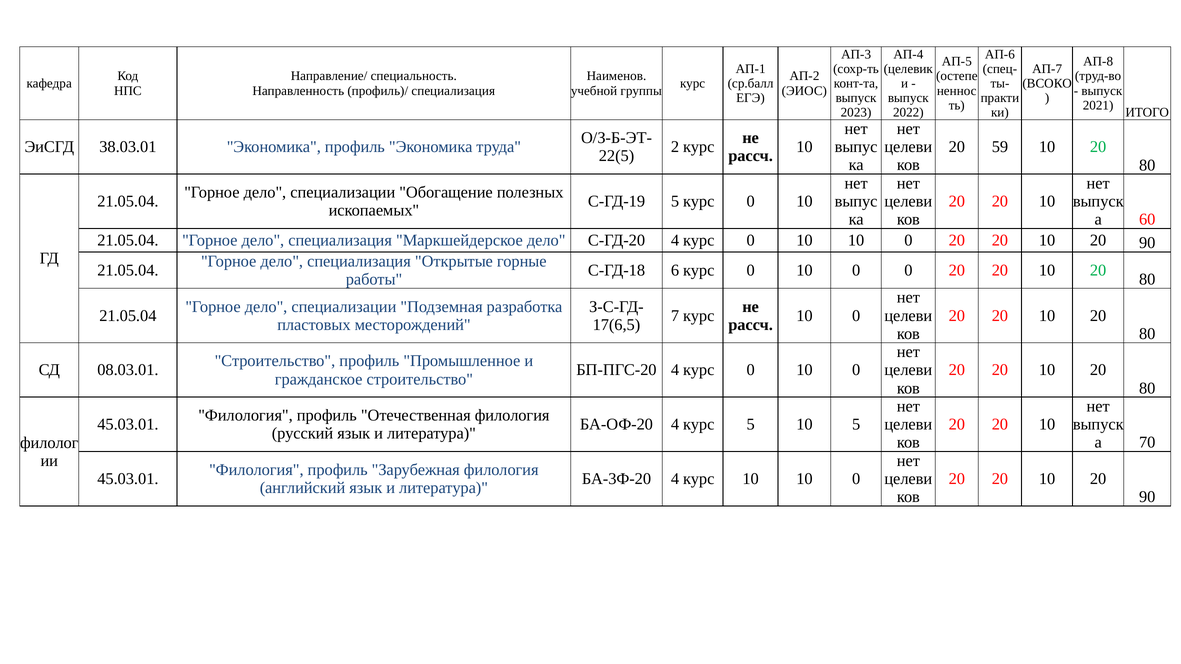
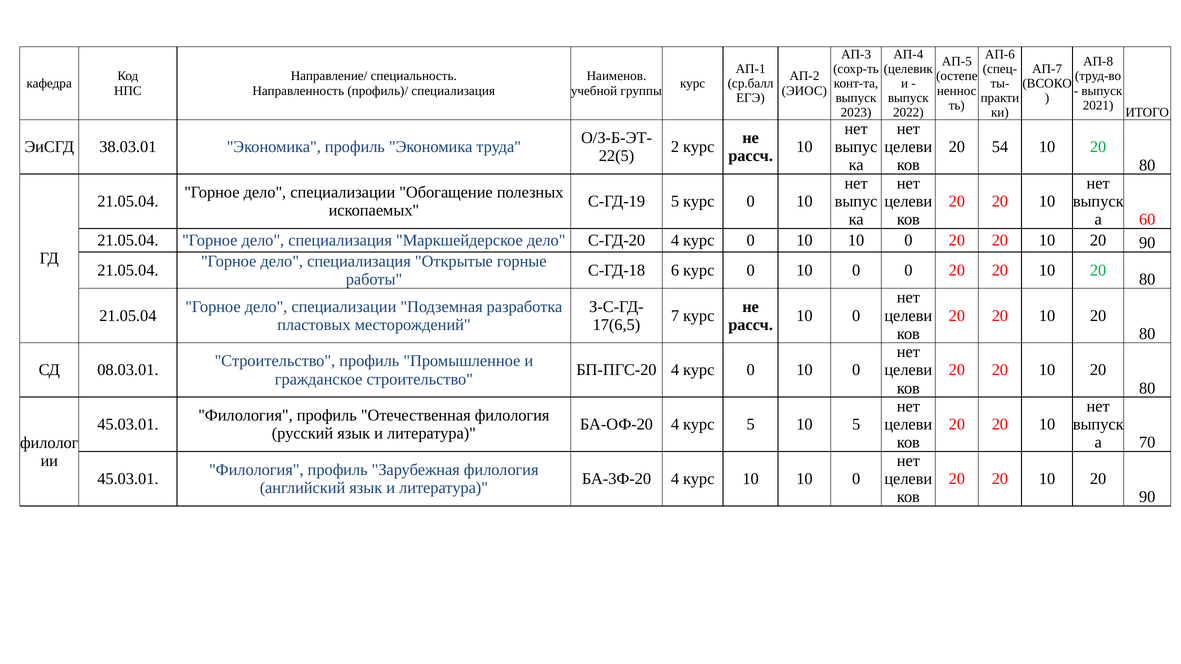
59: 59 -> 54 (1000, 147)
